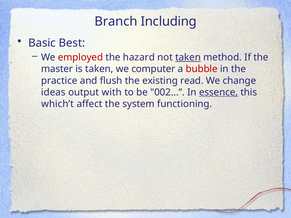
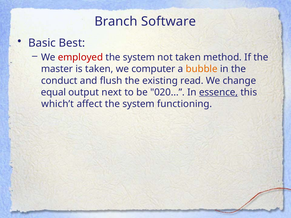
Including: Including -> Software (169, 22)
hazard: hazard -> system (139, 57)
taken underline: present -> none (188, 57)
bubble colour: red -> orange (202, 69)
practice: practice -> conduct (59, 81)
ideas: ideas -> equal (53, 92)
with: with -> next (112, 92)
002: 002 -> 020 (168, 92)
